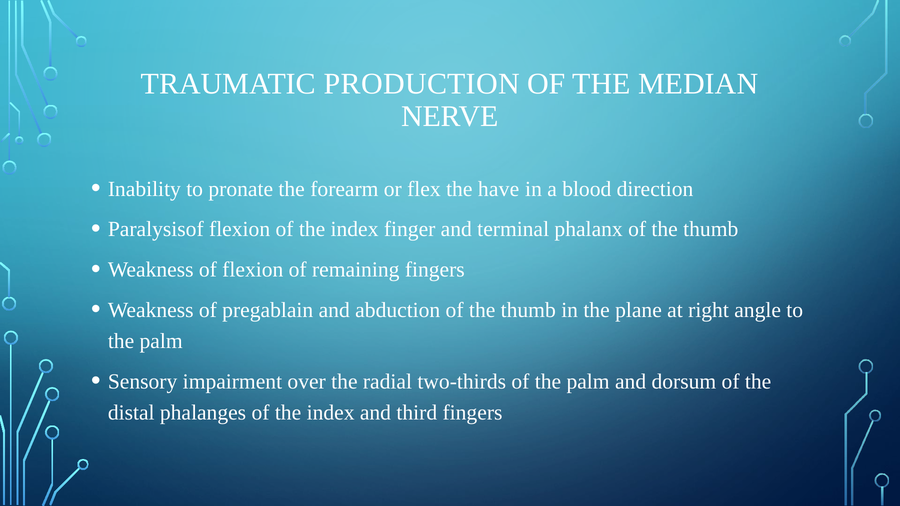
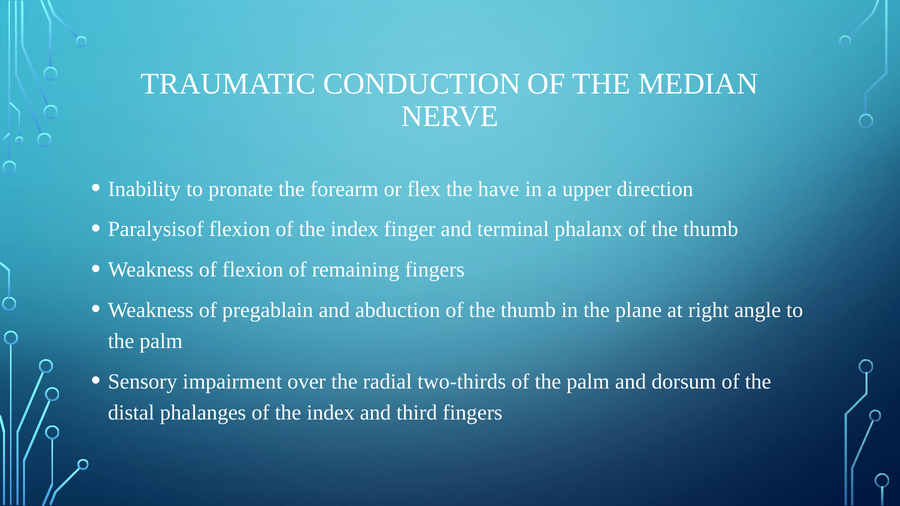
PRODUCTION: PRODUCTION -> CONDUCTION (422, 84)
blood: blood -> upper (587, 189)
